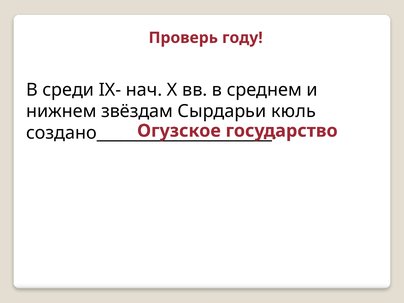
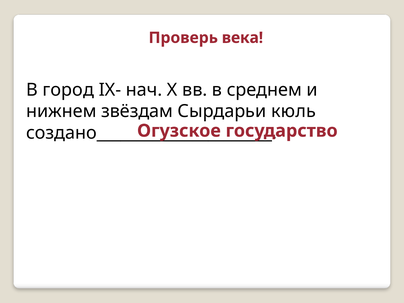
году: году -> века (242, 38)
среди: среди -> город (68, 90)
